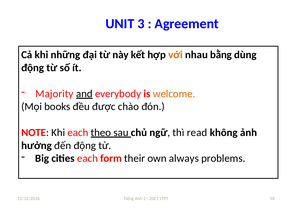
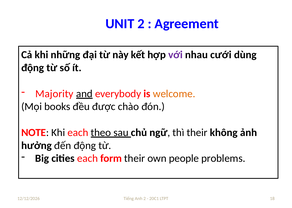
UNIT 3: 3 -> 2 (141, 24)
với colour: orange -> purple (176, 55)
bằng: bằng -> cưới (221, 55)
thì read: read -> their (197, 133)
always: always -> people (184, 159)
